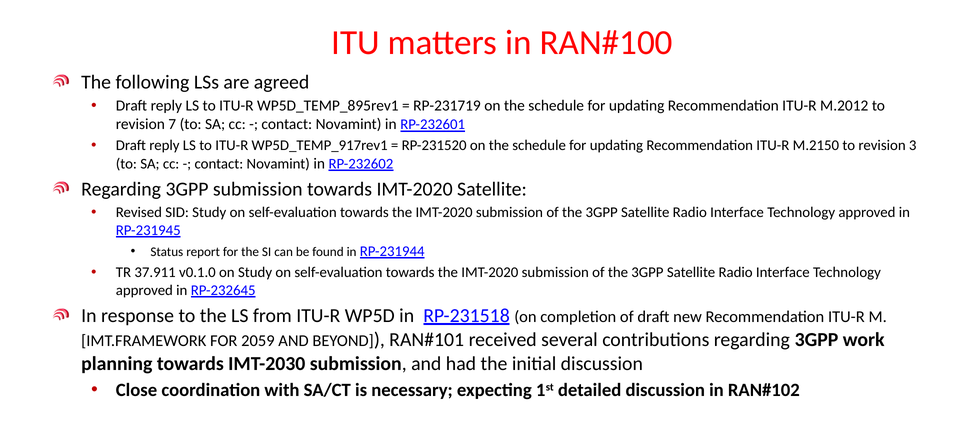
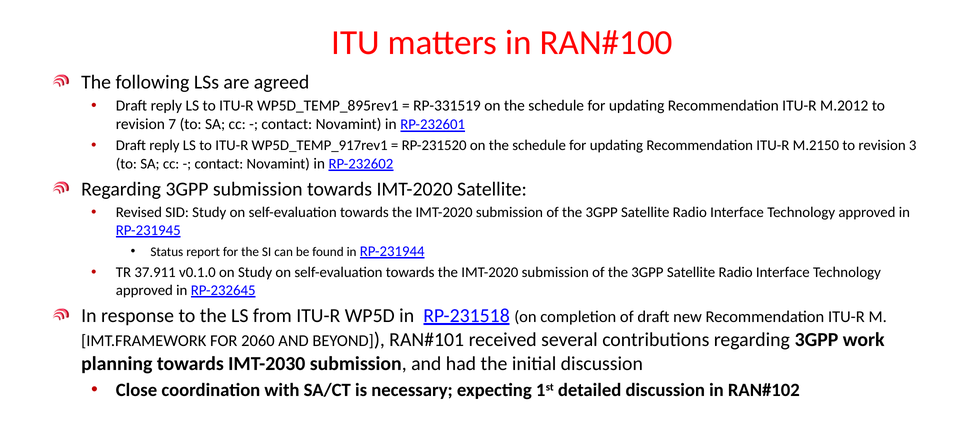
RP-231719: RP-231719 -> RP-331519 (447, 106)
2059: 2059 -> 2060 (258, 341)
